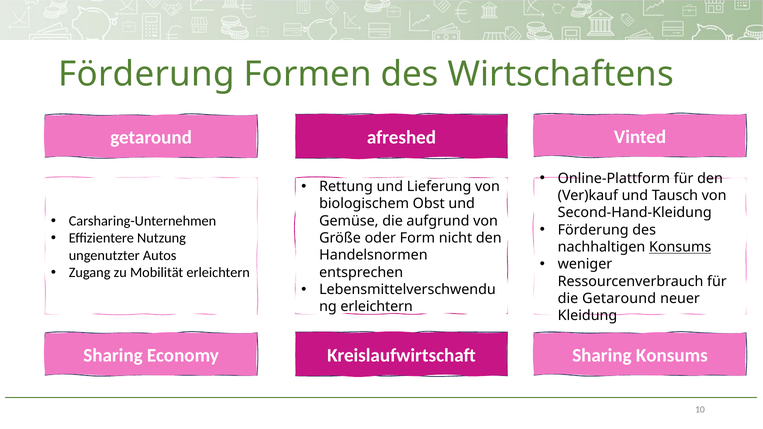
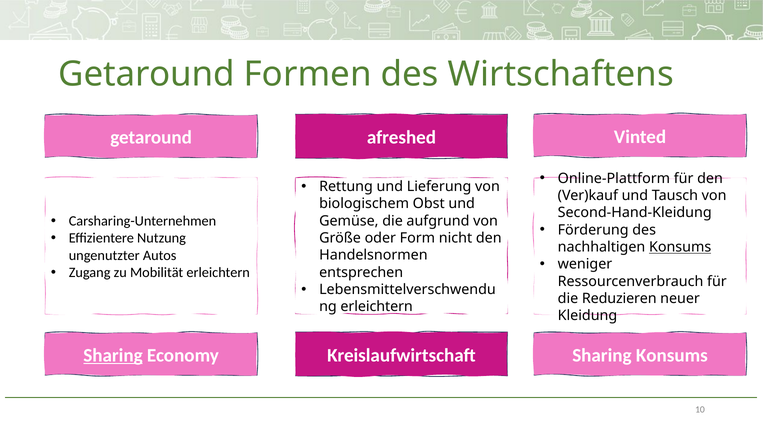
Förderung: Förderung -> Getaround (147, 74)
die Getaround: Getaround -> Reduzieren (619, 299)
Sharing underline: none -> present (113, 355)
